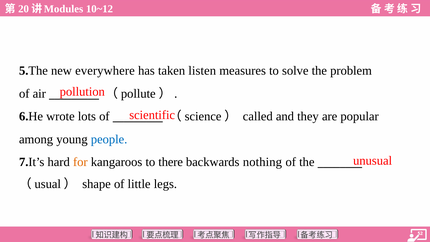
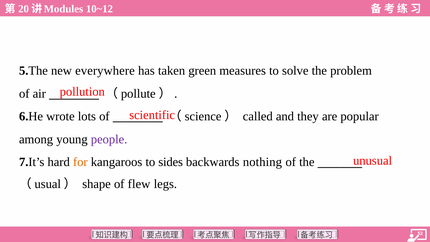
listen: listen -> green (202, 71)
people colour: blue -> purple (109, 139)
there: there -> sides (171, 162)
little: little -> flew (139, 184)
